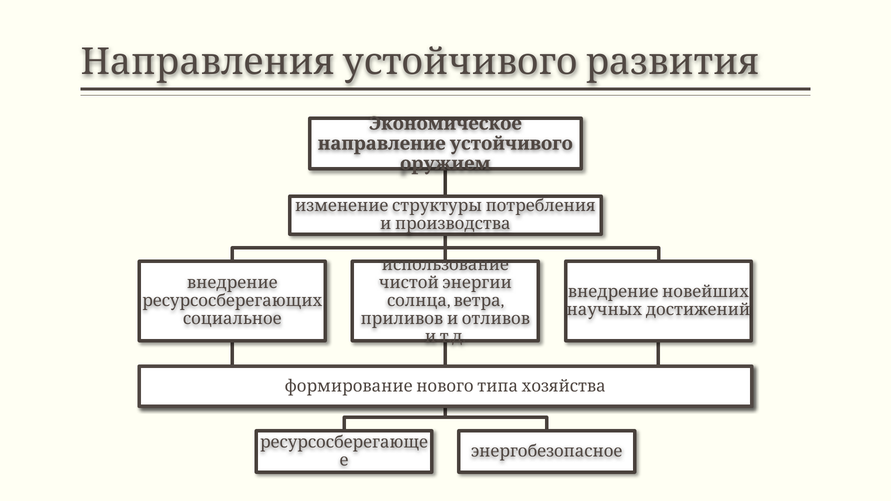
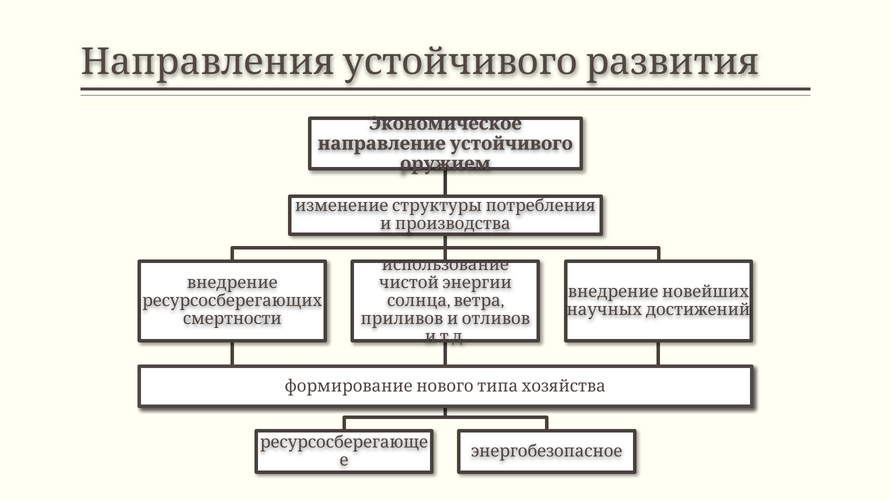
социальное: социальное -> смертности (232, 319)
